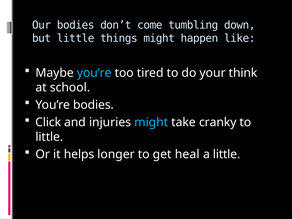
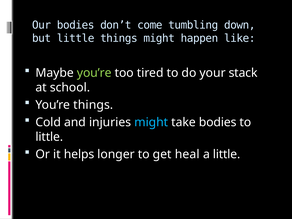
you’re colour: light blue -> light green (94, 73)
think: think -> stack (243, 73)
You’re bodies: bodies -> things (93, 105)
Click: Click -> Cold (48, 122)
take cranky: cranky -> bodies (218, 122)
